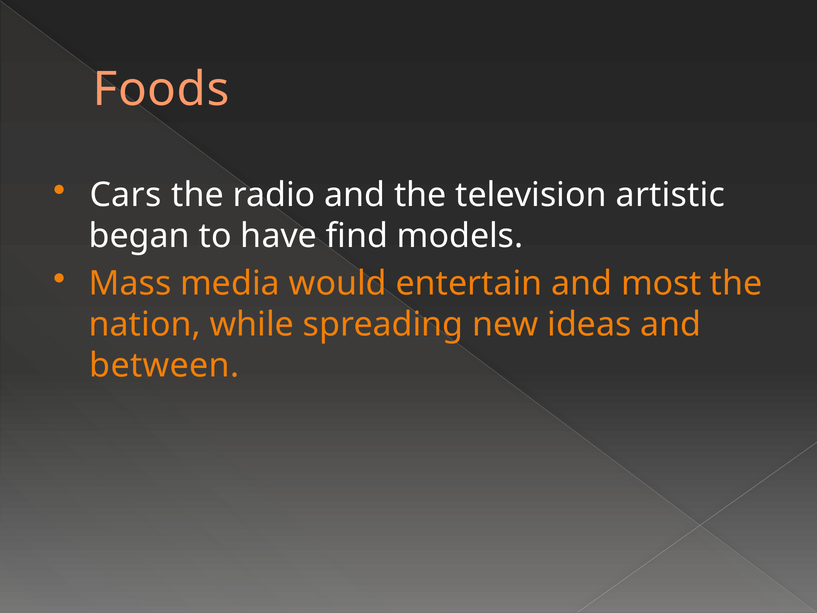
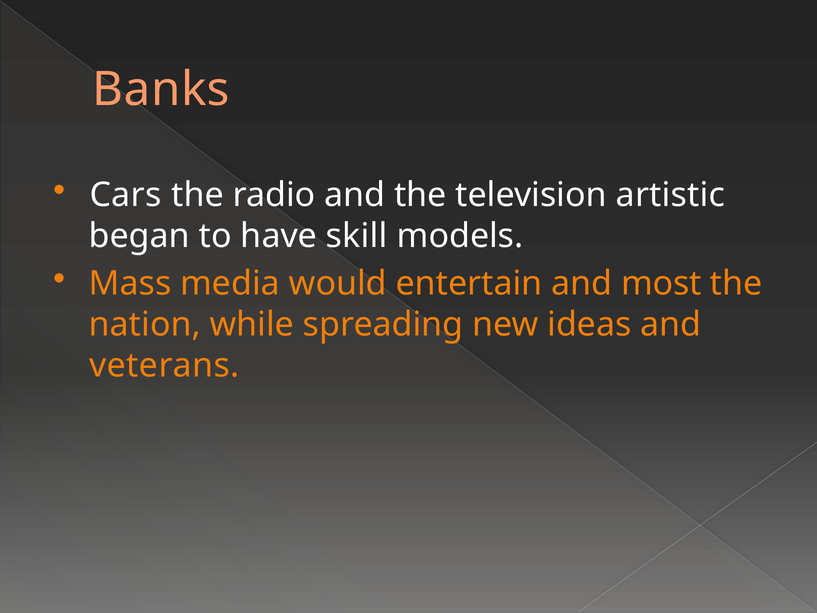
Foods: Foods -> Banks (161, 90)
find: find -> skill (357, 236)
between: between -> veterans (164, 365)
